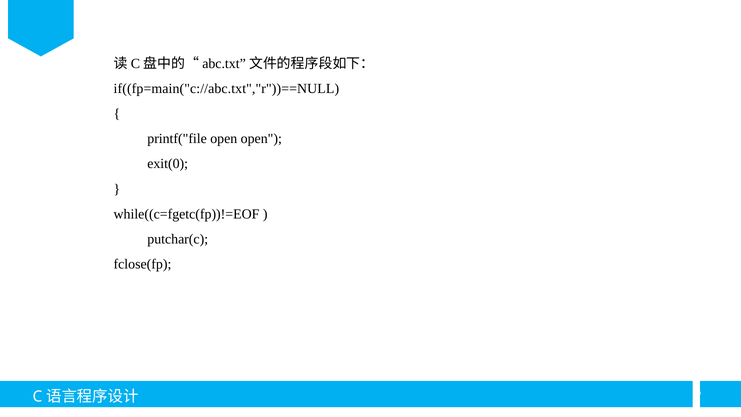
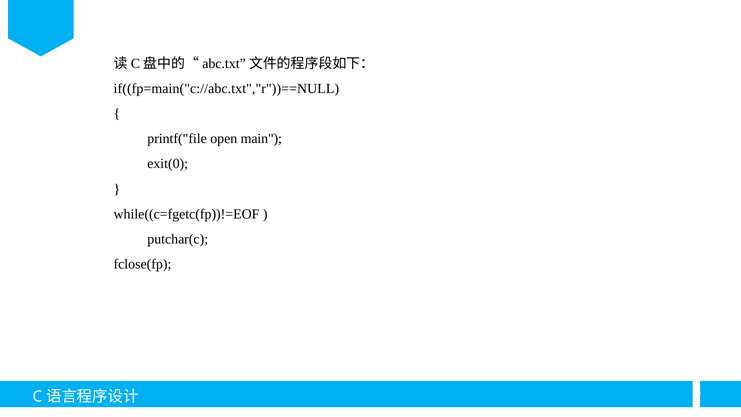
open open: open -> main (261, 139)
